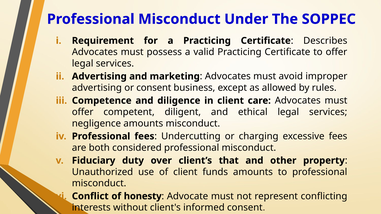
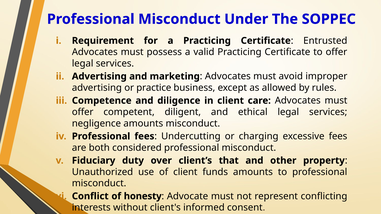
Describes: Describes -> Entrusted (325, 41)
or consent: consent -> practice (154, 88)
